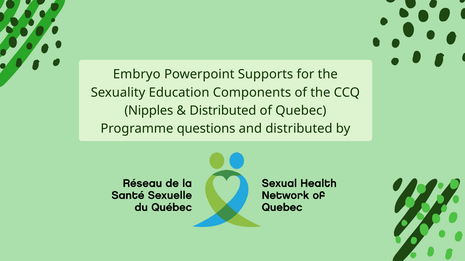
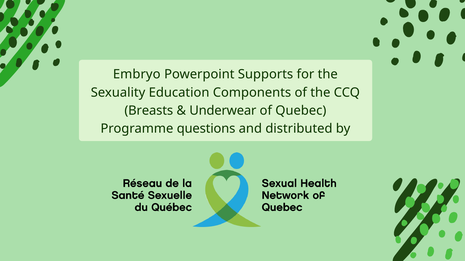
Nipples: Nipples -> Breasts (149, 111)
Distributed: Distributed -> Underwear (223, 111)
